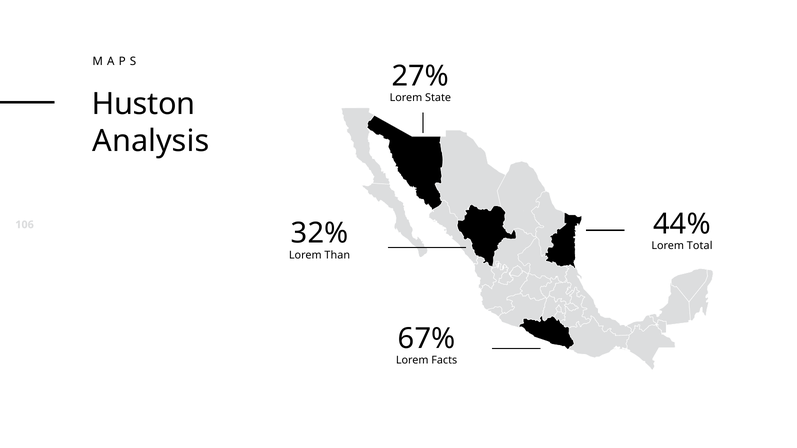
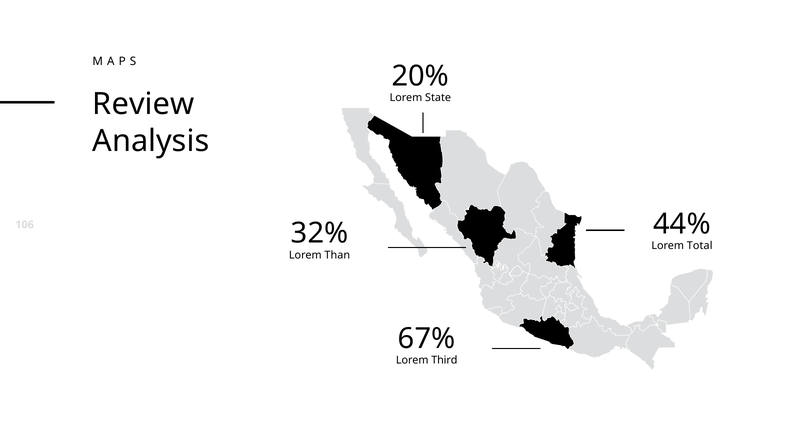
27%: 27% -> 20% (420, 76)
Huston: Huston -> Review (143, 104)
Facts: Facts -> Third (444, 360)
